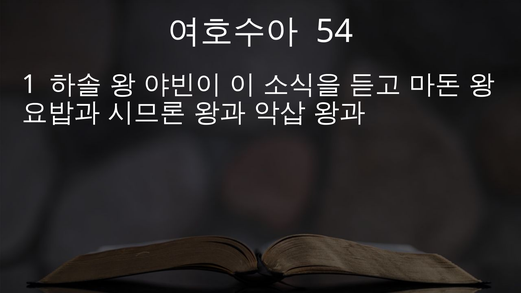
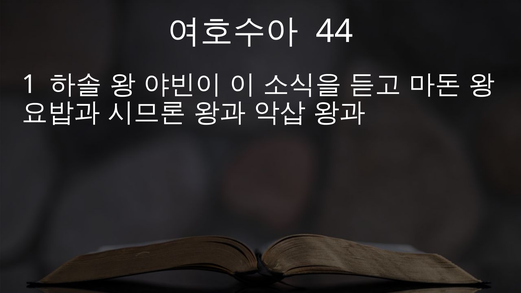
54: 54 -> 44 (334, 31)
